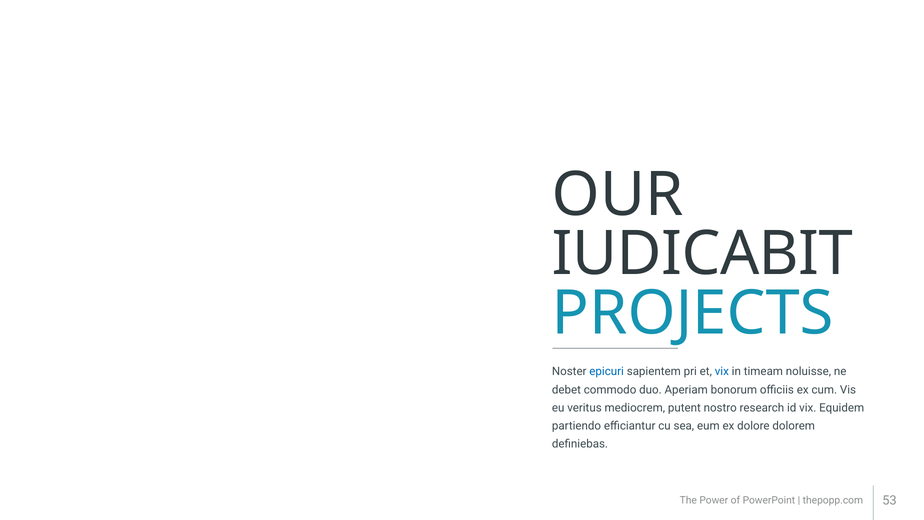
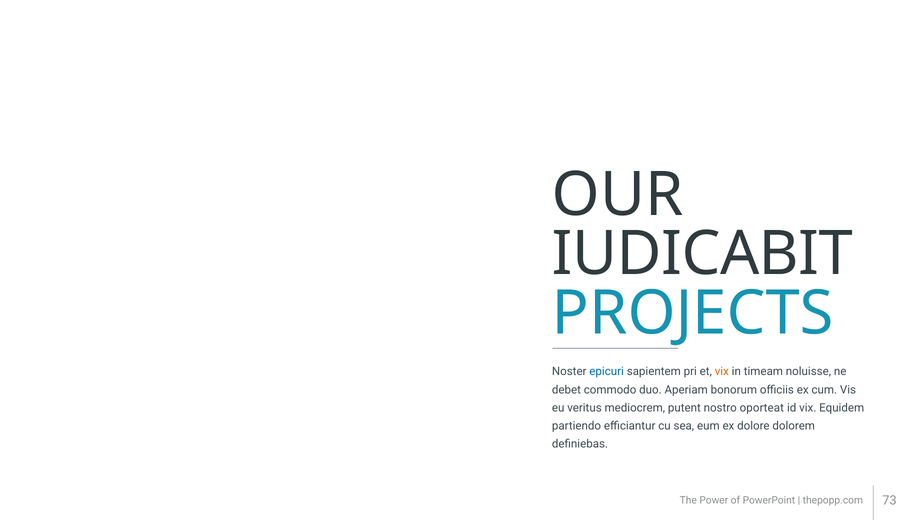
vix colour: blue -> orange (722, 371)
research: research -> oporteat (762, 407)
53: 53 -> 73 (889, 500)
